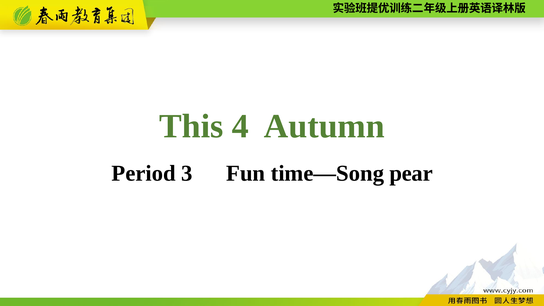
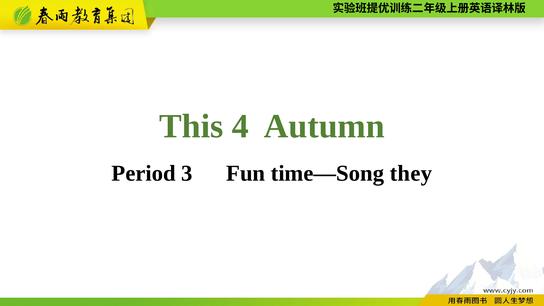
pear: pear -> they (411, 173)
